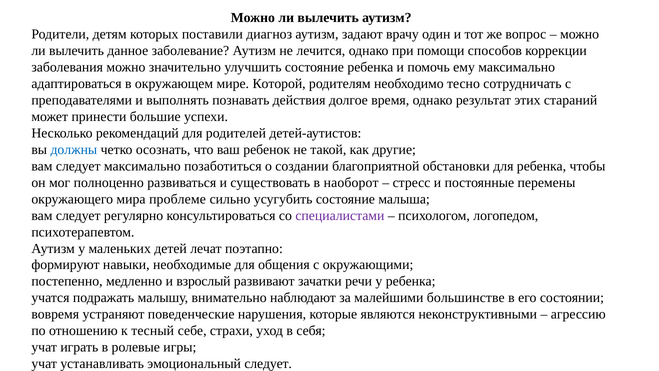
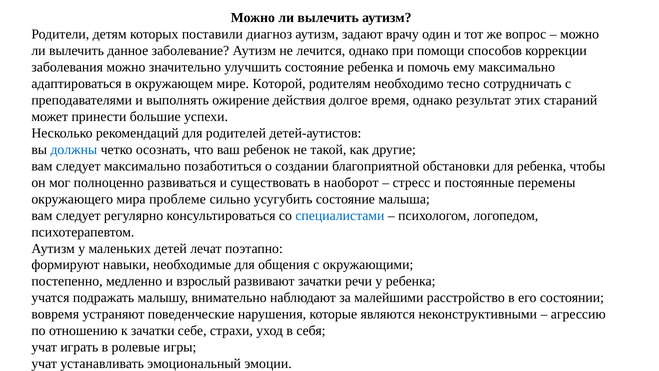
познавать: познавать -> ожирение (241, 100)
специалистами colour: purple -> blue (340, 215)
большинстве: большинстве -> расстройство (466, 298)
к тесный: тесный -> зачатки (153, 331)
эмоциональный следует: следует -> эмоции (268, 364)
